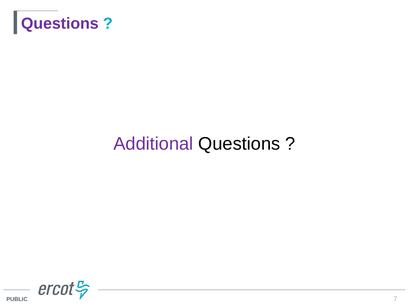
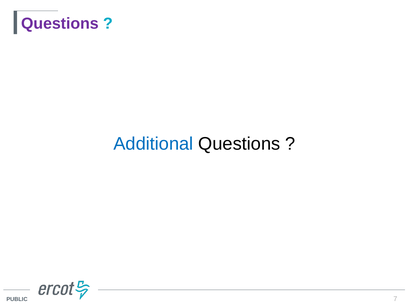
Additional colour: purple -> blue (153, 144)
